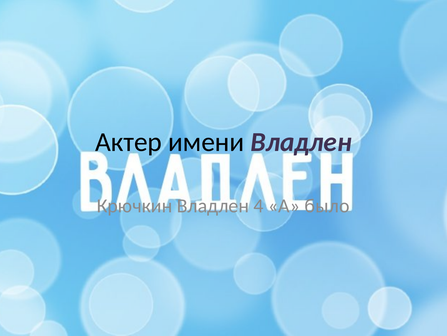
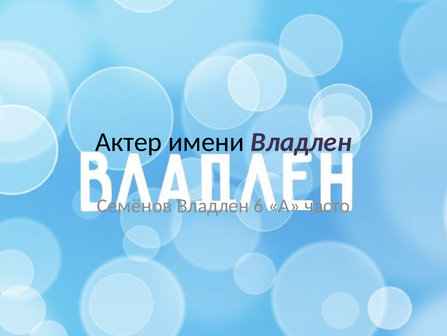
Крючкин: Крючкин -> Семёнов (134, 206)
4: 4 -> 6 (259, 206)
было: было -> часто (327, 206)
